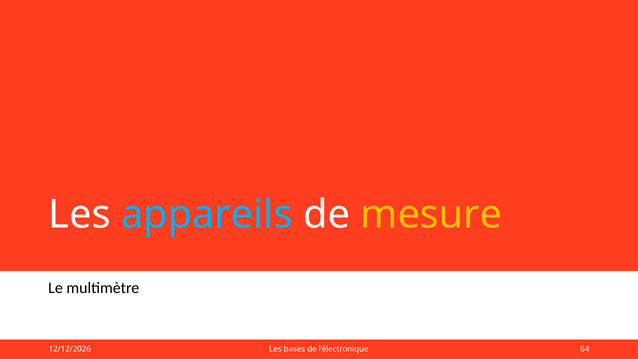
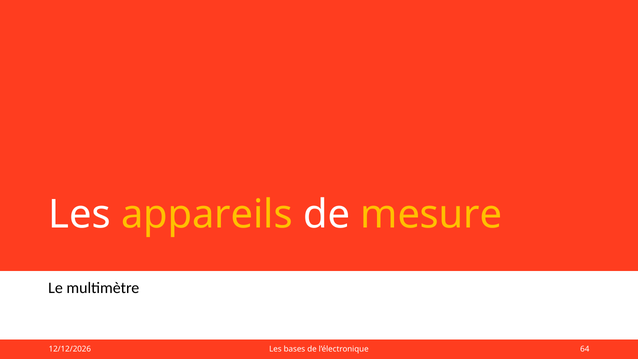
appareils colour: light blue -> yellow (207, 215)
